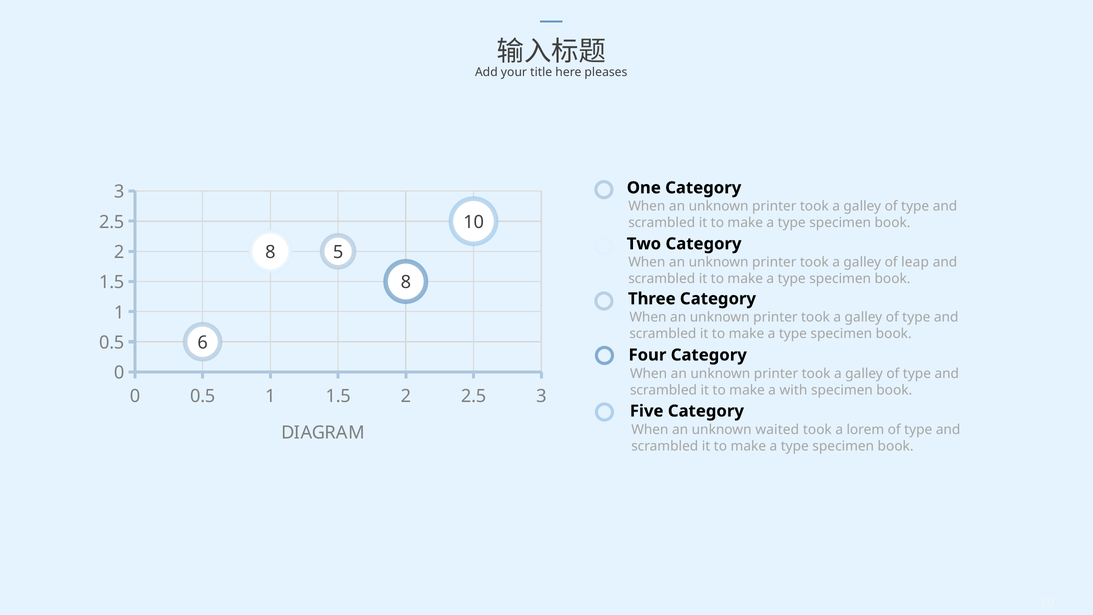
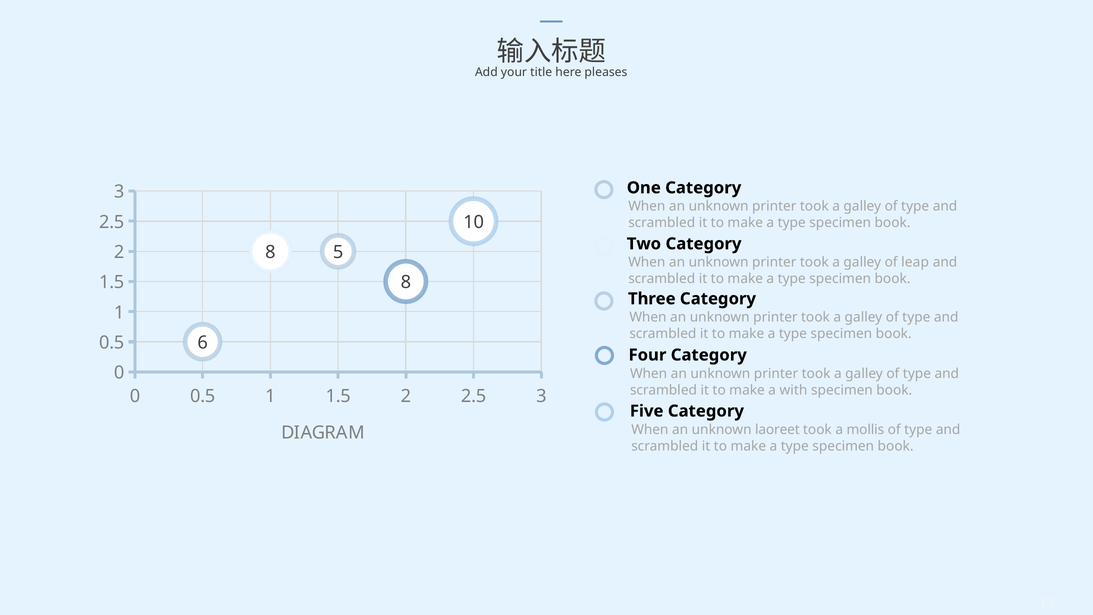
waited: waited -> laoreet (777, 429)
lorem: lorem -> mollis (865, 429)
